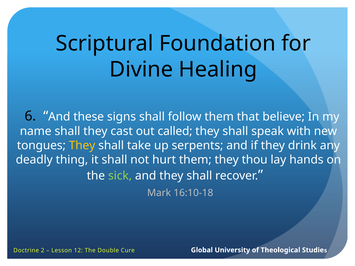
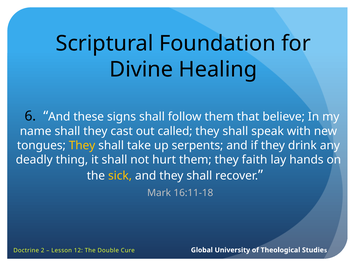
thou: thou -> faith (255, 160)
sick colour: light green -> yellow (120, 176)
16:10-18: 16:10-18 -> 16:11-18 (193, 193)
